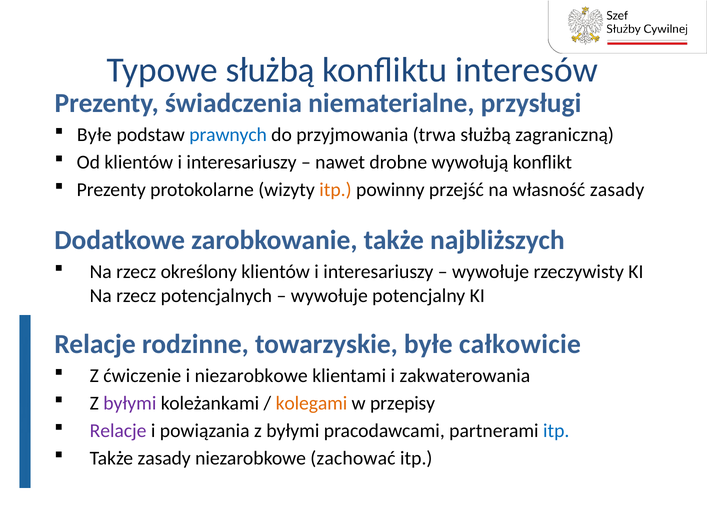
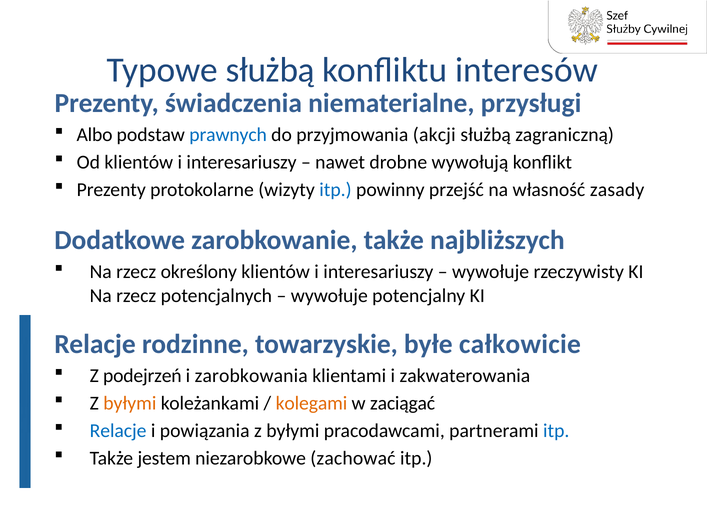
Byłe: Byłe -> Albo (95, 135)
trwa: trwa -> akcji (434, 135)
itp colour: orange -> blue (335, 190)
ćwiczenie: ćwiczenie -> podejrzeń (142, 376)
i niezarobkowe: niezarobkowe -> zarobkowania (251, 376)
byłymi colour: purple -> orange (130, 403)
przepisy: przepisy -> zaciągać (403, 403)
Relacje colour: purple -> blue (118, 431)
Także zasady: zasady -> jestem (164, 458)
